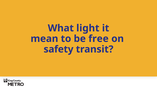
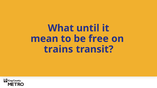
light: light -> until (88, 28)
safety: safety -> trains (58, 49)
